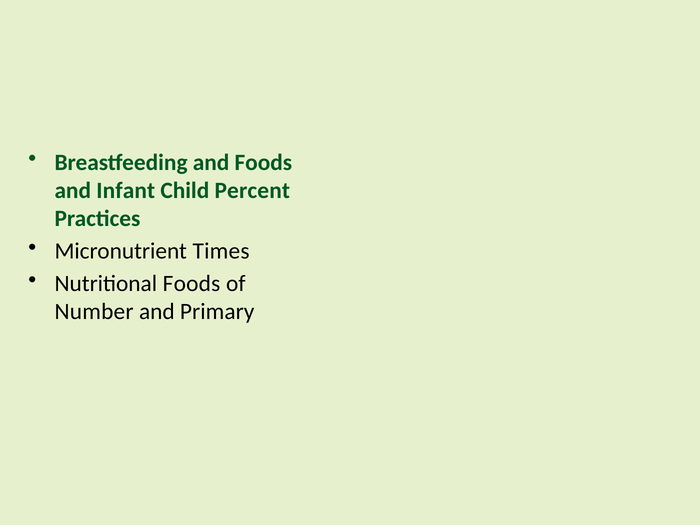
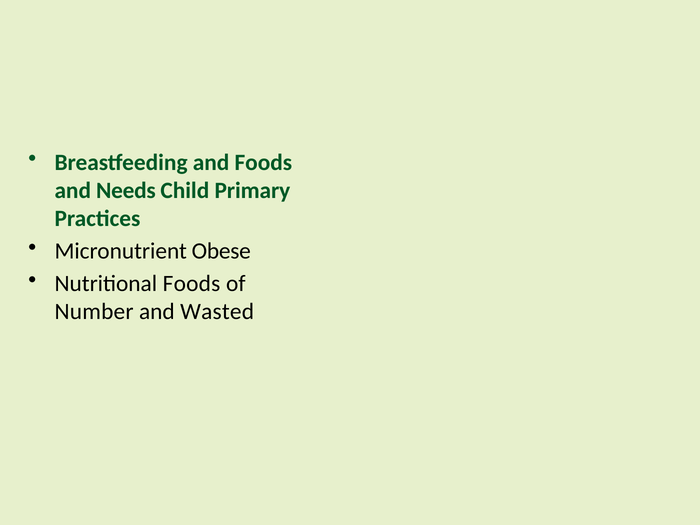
Infant: Infant -> Needs (126, 190)
Percent: Percent -> Primary (252, 190)
Times: Times -> Obese (221, 251)
Primary: Primary -> Wasted (217, 312)
